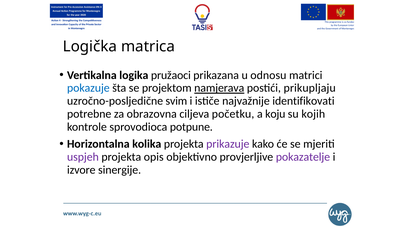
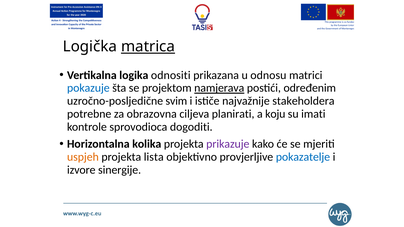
matrica underline: none -> present (148, 47)
pružaoci: pružaoci -> odnositi (171, 75)
prikupljaju: prikupljaju -> određenim (310, 88)
identifikovati: identifikovati -> stakeholdera (303, 101)
početku: početku -> planirati (233, 114)
kojih: kojih -> imati (313, 114)
potpune: potpune -> dogoditi (191, 127)
uspjeh colour: purple -> orange (83, 157)
opis: opis -> lista (154, 157)
pokazatelje colour: purple -> blue (303, 157)
